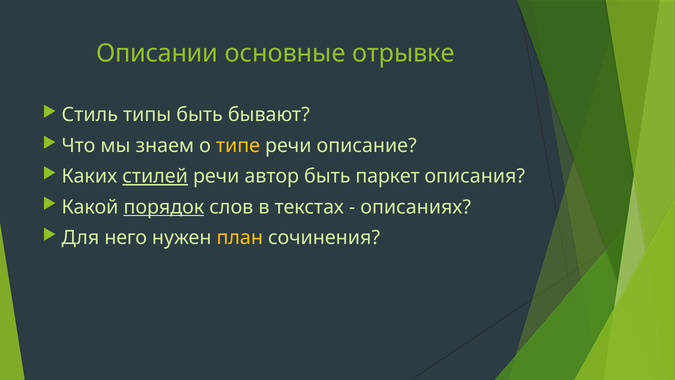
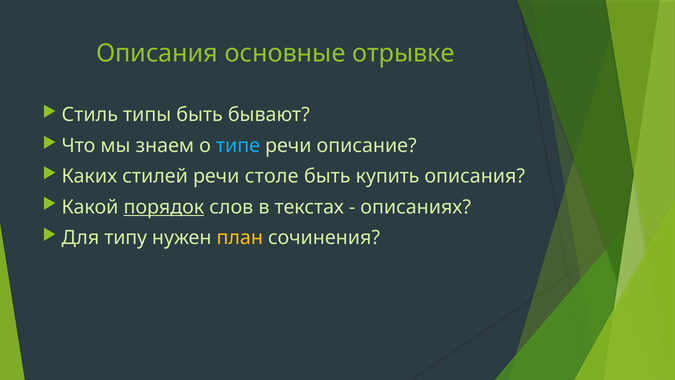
Описании: Описании -> Описания (157, 53)
типе colour: yellow -> light blue (238, 146)
стилей underline: present -> none (155, 176)
автор: автор -> столе (272, 176)
паркет: паркет -> купить (388, 176)
него: него -> типу (126, 238)
